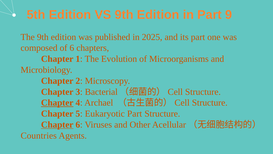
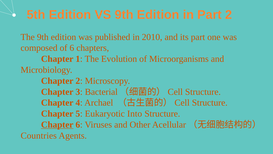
Part 9: 9 -> 2 (229, 15)
2025: 2025 -> 2010 (152, 37)
Chapter underline: present -> none (57, 102)
Eukaryotic Part: Part -> Into (135, 113)
